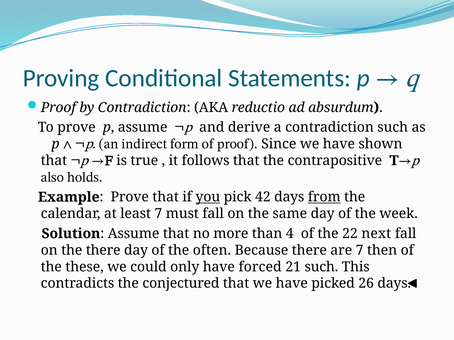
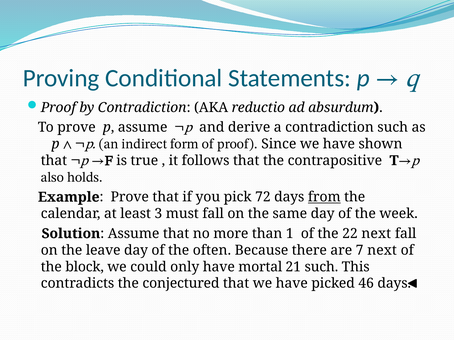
you underline: present -> none (208, 197)
42: 42 -> 72 (263, 197)
least 7: 7 -> 3 (158, 214)
4: 4 -> 1 (290, 234)
the there: there -> leave (103, 251)
7 then: then -> next (382, 251)
these: these -> block (85, 267)
forced: forced -> mortal (260, 267)
26: 26 -> 46 (366, 284)
